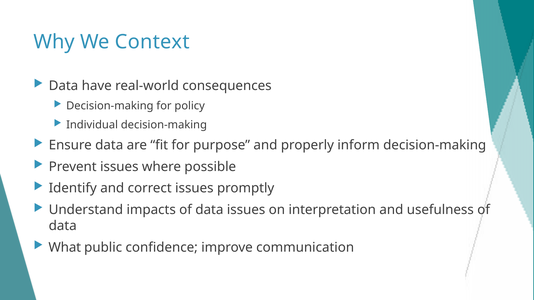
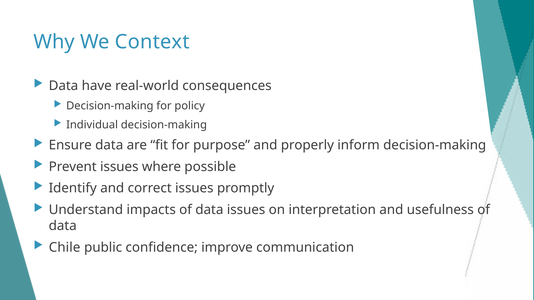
What: What -> Chile (65, 248)
